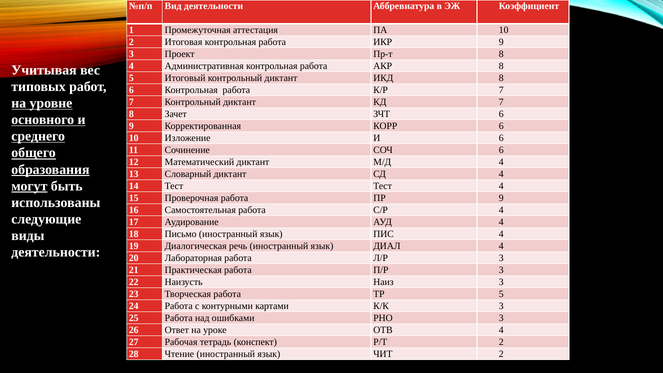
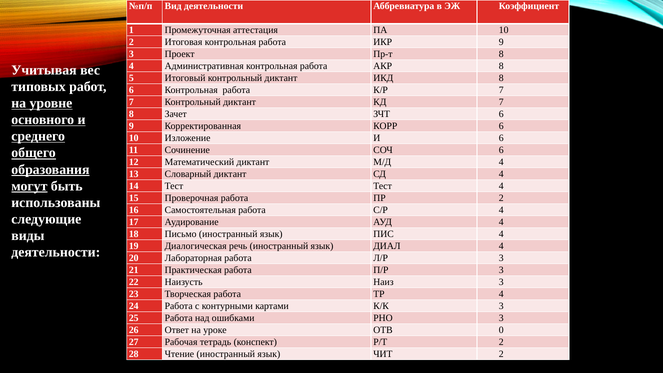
ПР 9: 9 -> 2 (501, 198)
ТР 5: 5 -> 4 (501, 294)
ОТВ 4: 4 -> 0 (501, 330)
